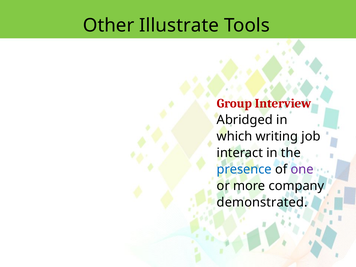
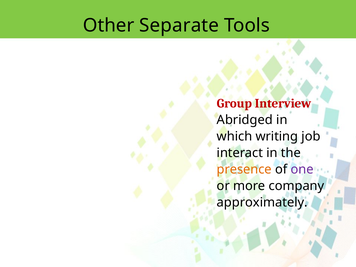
Illustrate: Illustrate -> Separate (179, 25)
presence colour: blue -> orange (244, 169)
demonstrated: demonstrated -> approximately (262, 202)
